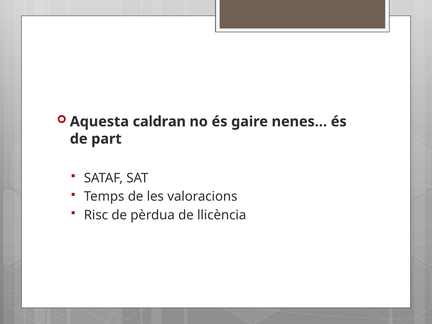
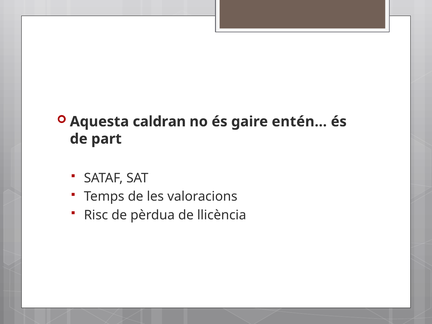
nenes…: nenes… -> entén… (299, 122)
